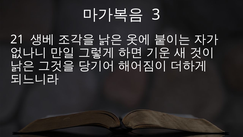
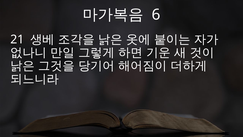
3: 3 -> 6 (156, 15)
